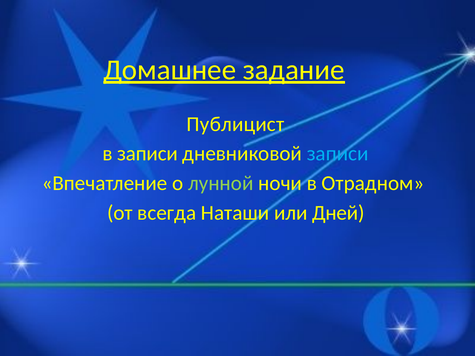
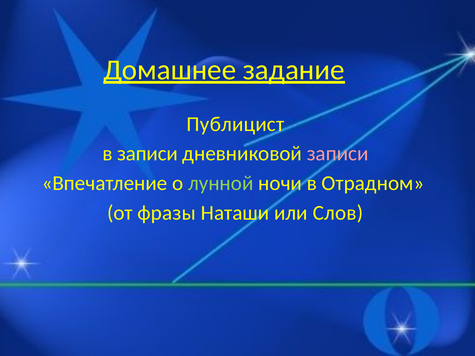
записи colour: light blue -> pink (338, 154)
всегда: всегда -> фразы (167, 213)
Дней: Дней -> Слов (338, 213)
